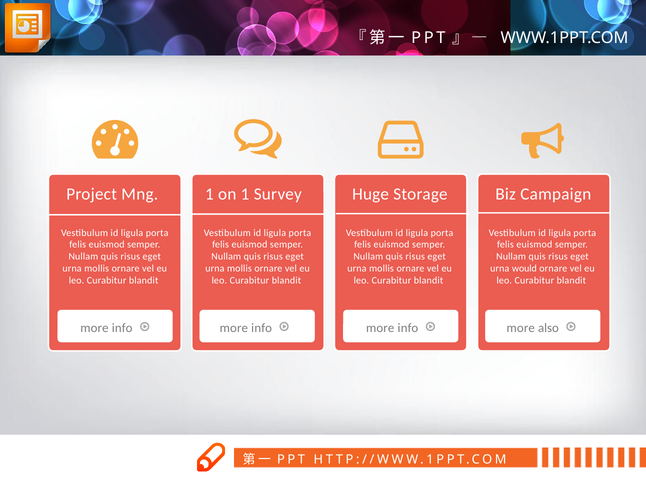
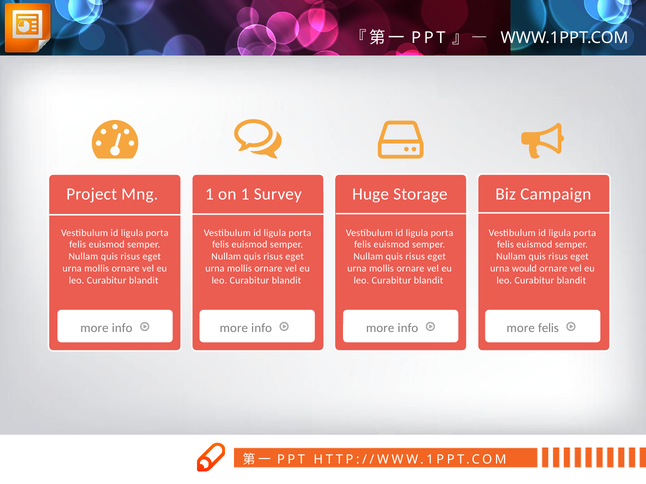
more also: also -> felis (548, 328)
